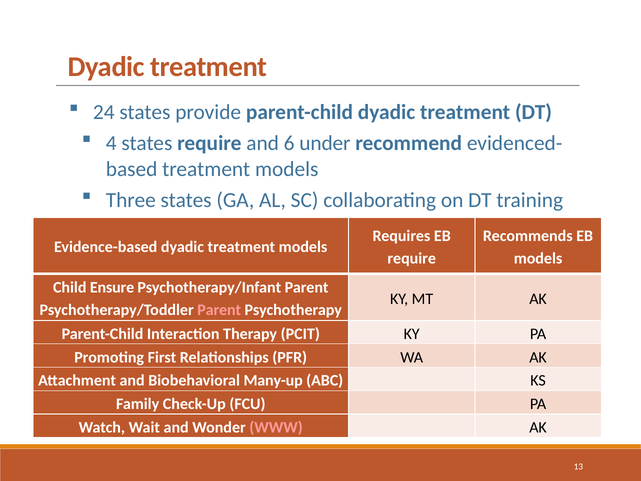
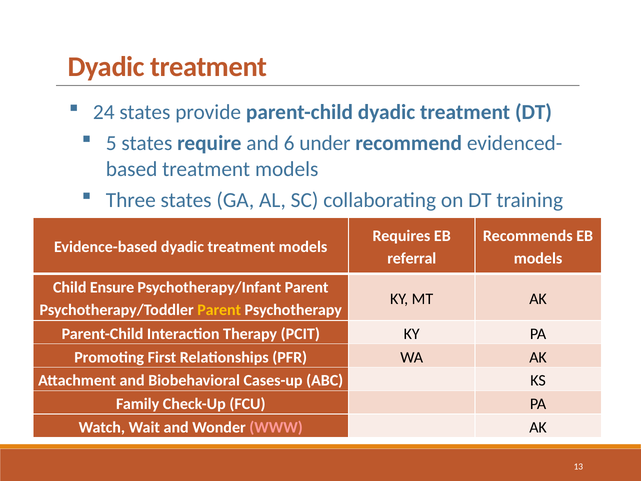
4: 4 -> 5 (111, 143)
require: require -> referral (412, 258)
Parent colour: pink -> yellow (219, 310)
Many-up: Many-up -> Cases-up (273, 380)
